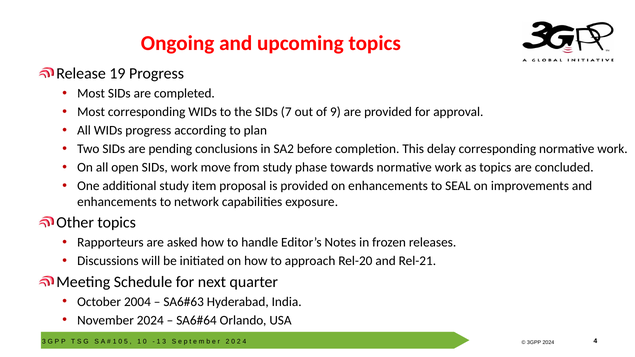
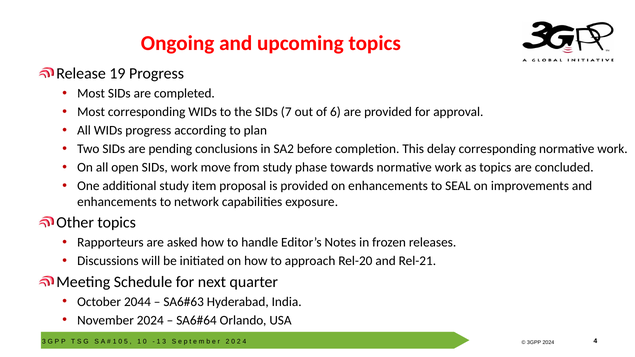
9: 9 -> 6 (335, 112)
2004: 2004 -> 2044 (137, 302)
